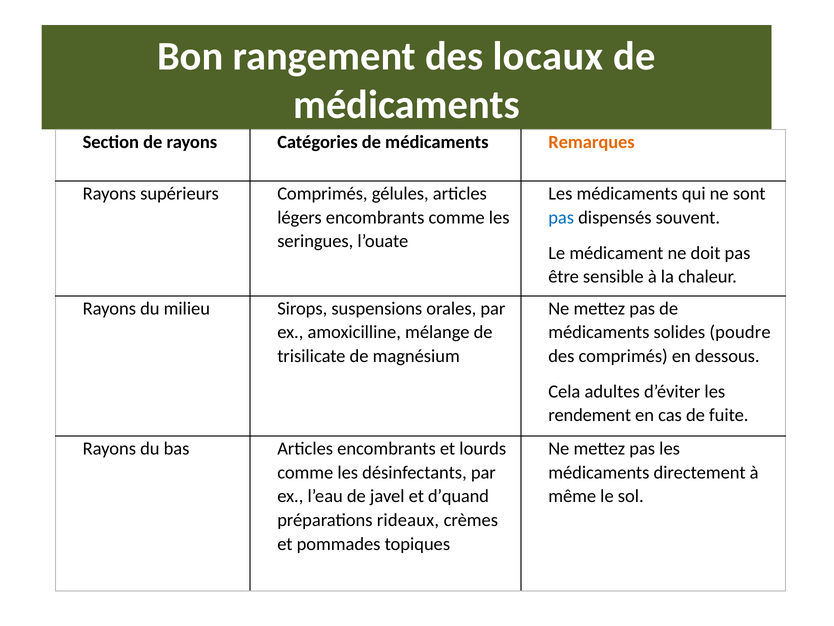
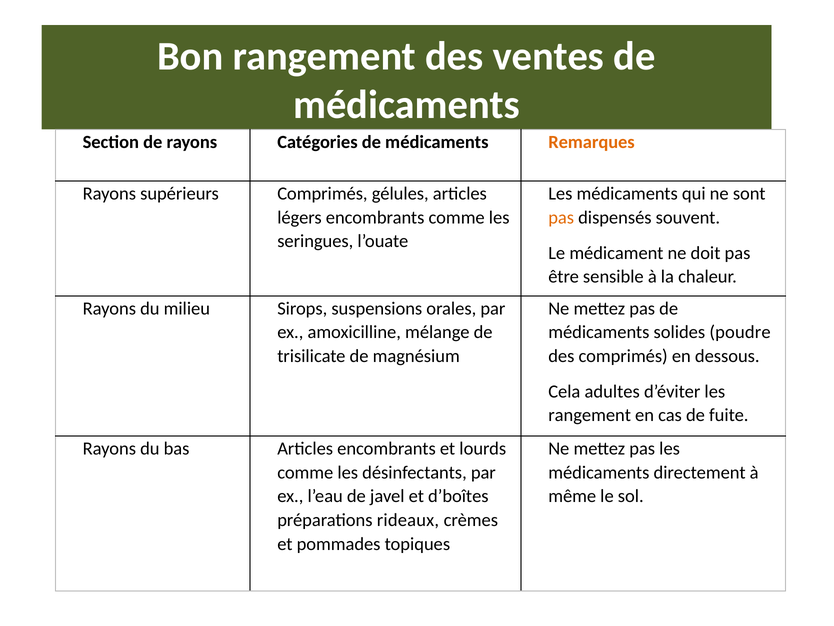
locaux: locaux -> ventes (548, 56)
pas colour: blue -> orange (561, 217)
rendement: rendement -> rangement (590, 415)
d’quand: d’quand -> d’boîtes (458, 496)
